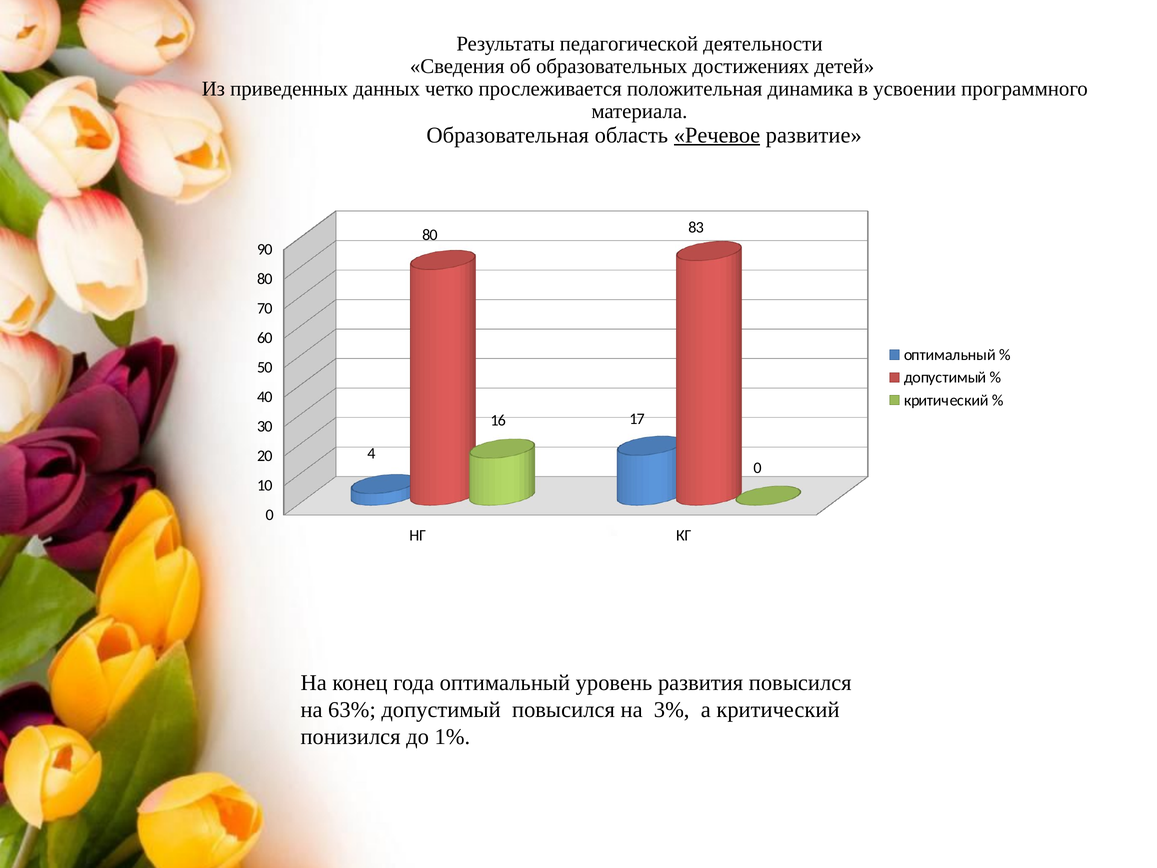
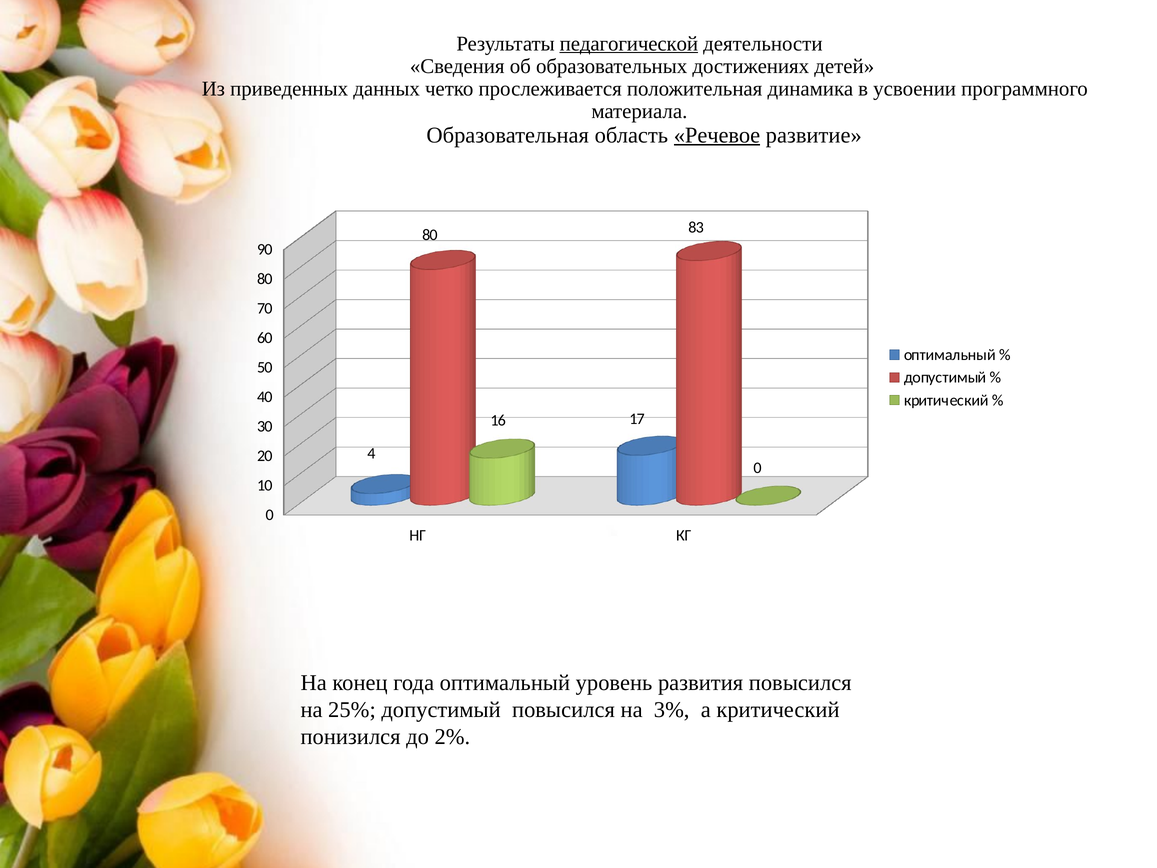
педагогической underline: none -> present (629, 44)
63%: 63% -> 25% (352, 709)
1%: 1% -> 2% (452, 736)
